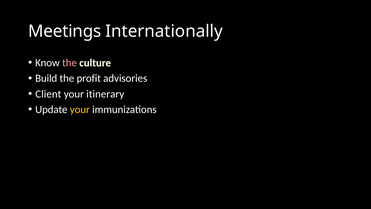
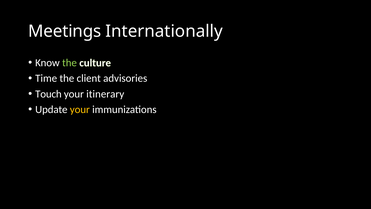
the colour: pink -> light green (69, 63)
Build: Build -> Time (46, 78)
profit: profit -> client (89, 78)
Client: Client -> Touch (48, 94)
